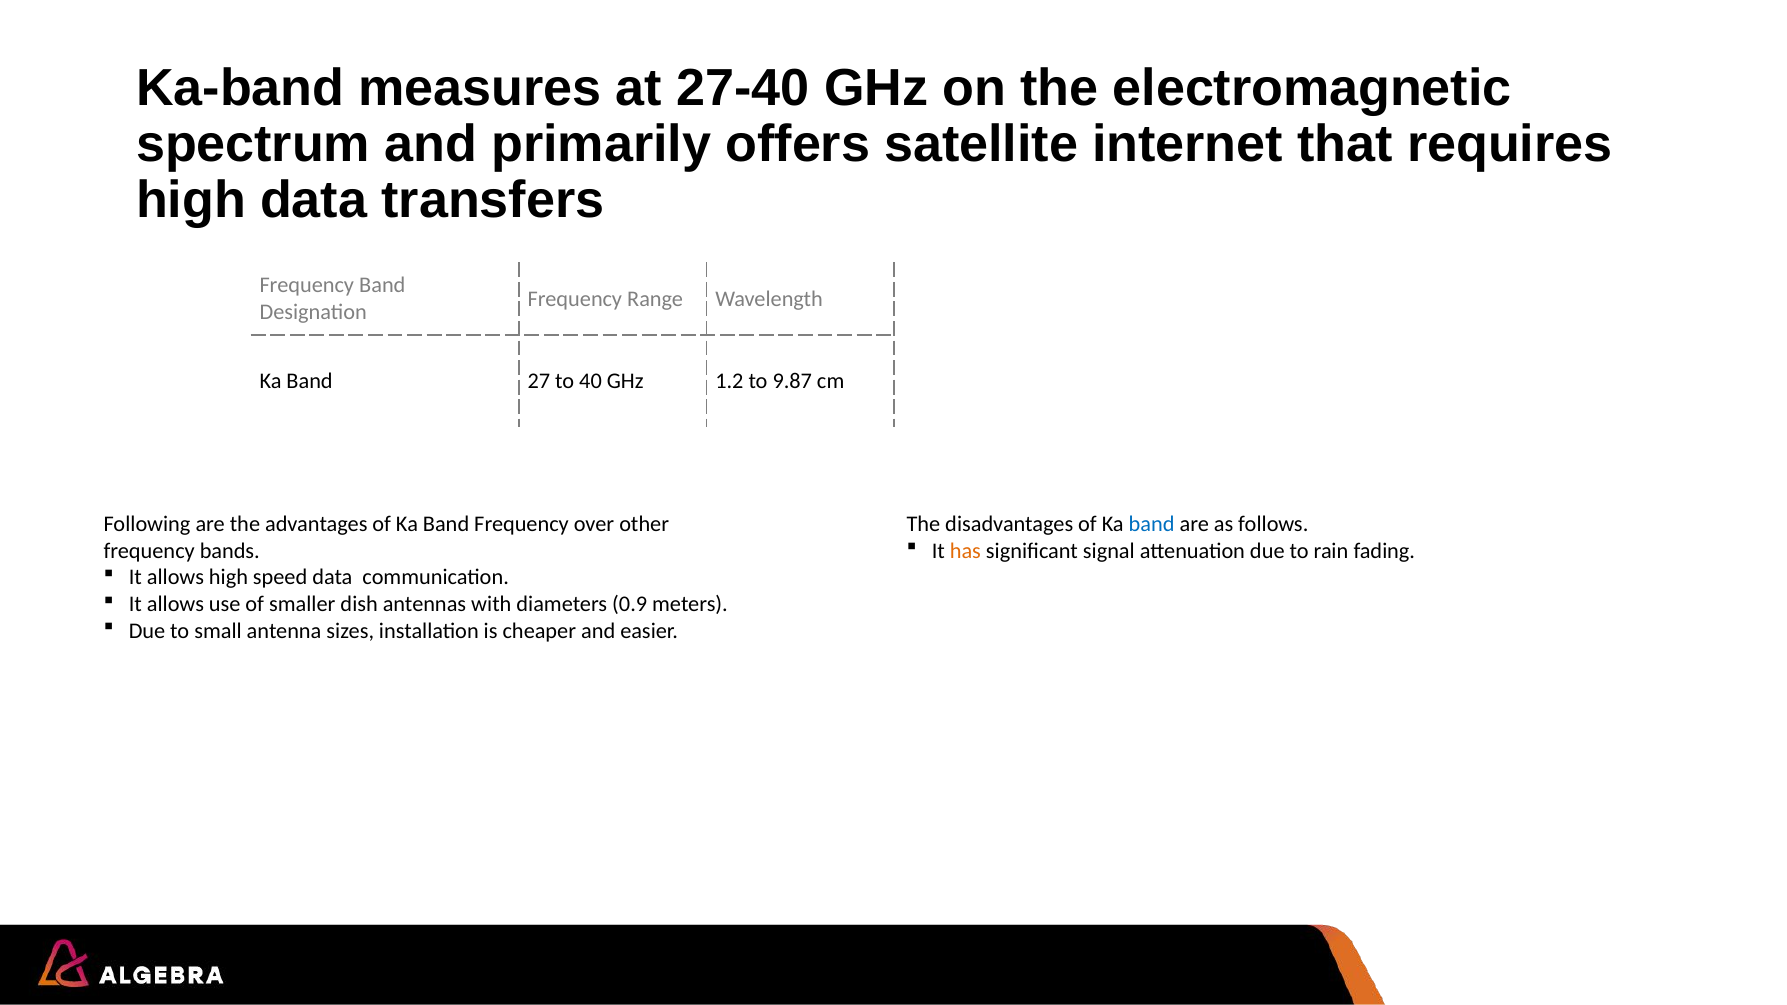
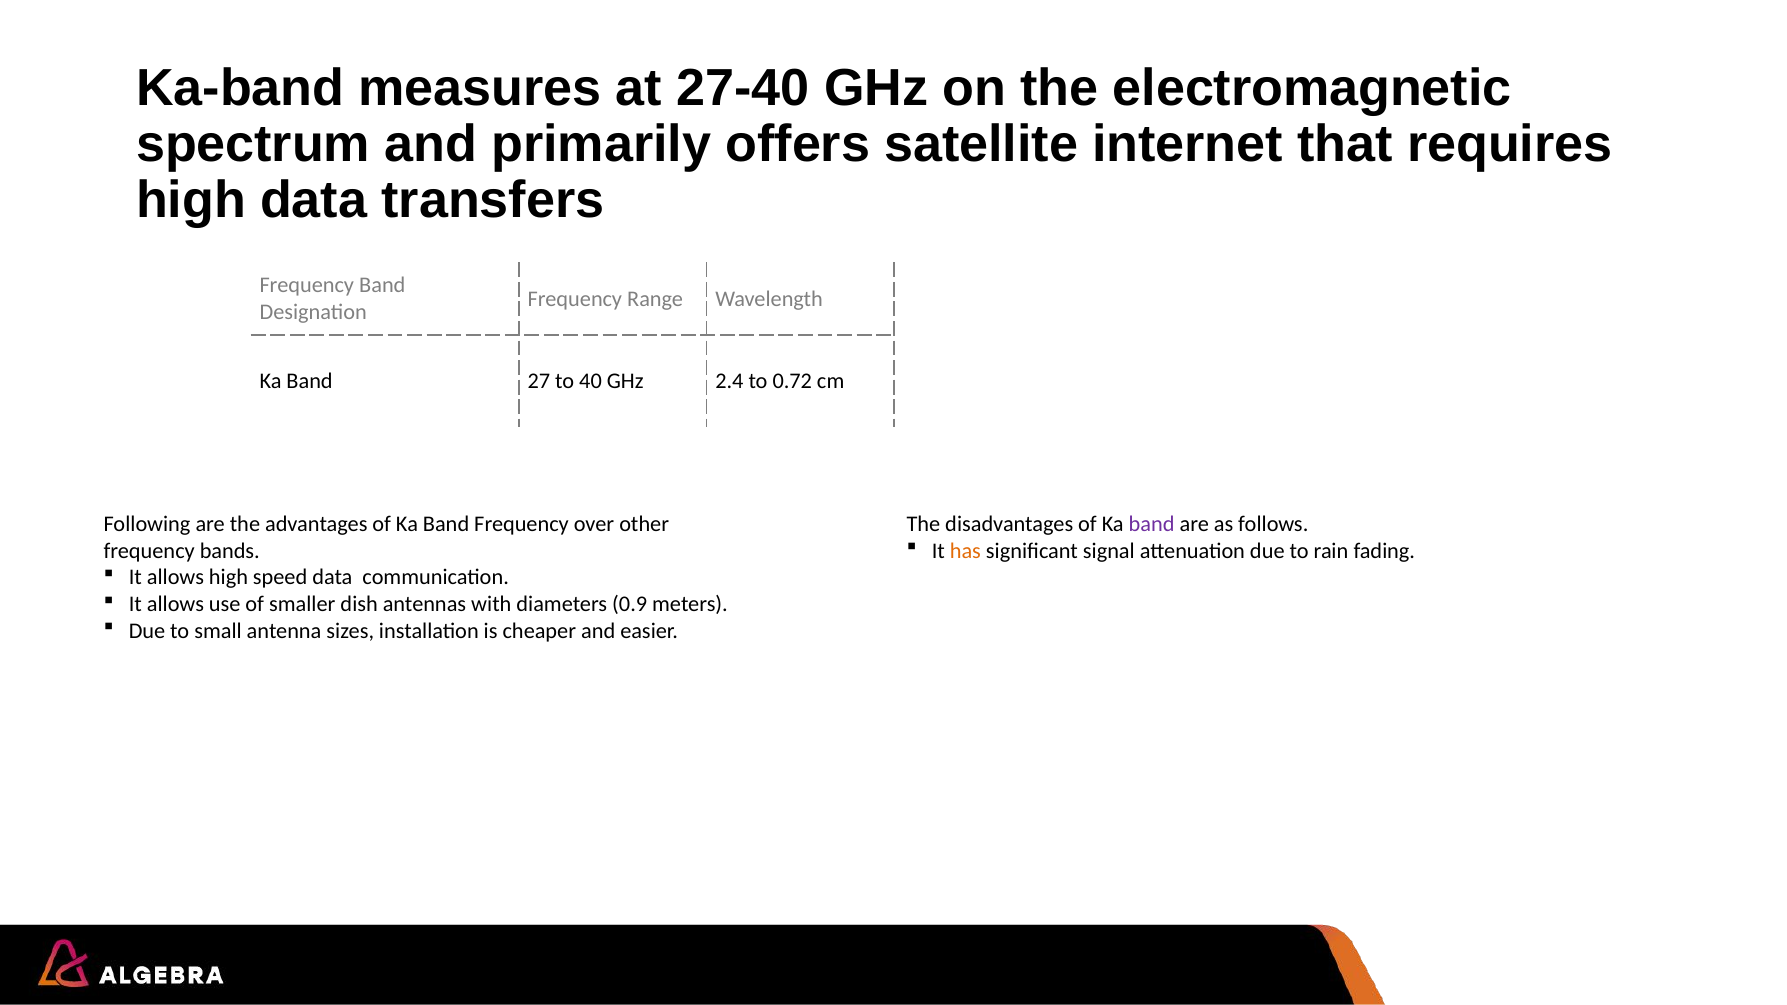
1.2: 1.2 -> 2.4 (729, 381)
9.87: 9.87 -> 0.72 (792, 381)
band colour: blue -> purple (1152, 524)
